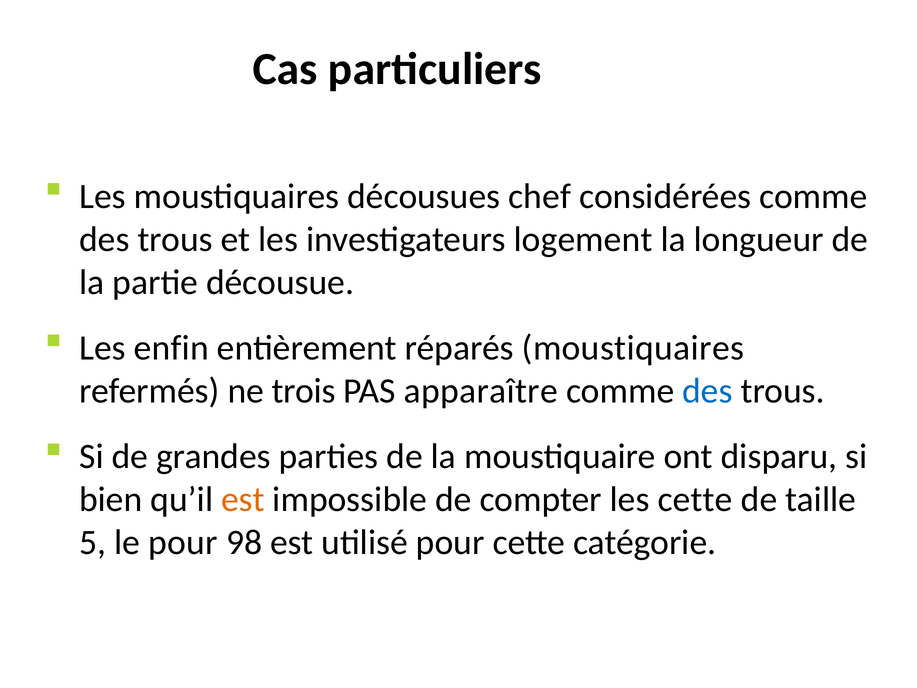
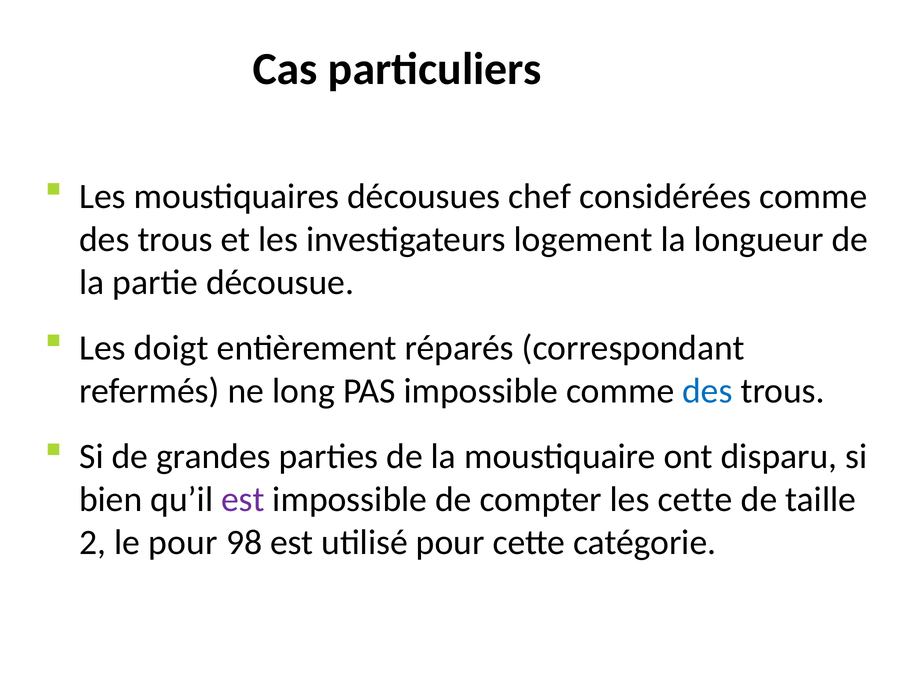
enfin: enfin -> doigt (171, 348)
réparés moustiquaires: moustiquaires -> correspondant (633, 348)
trois: trois -> long (303, 391)
PAS apparaître: apparaître -> impossible (481, 391)
est colour: orange -> purple (243, 499)
5: 5 -> 2 (93, 542)
